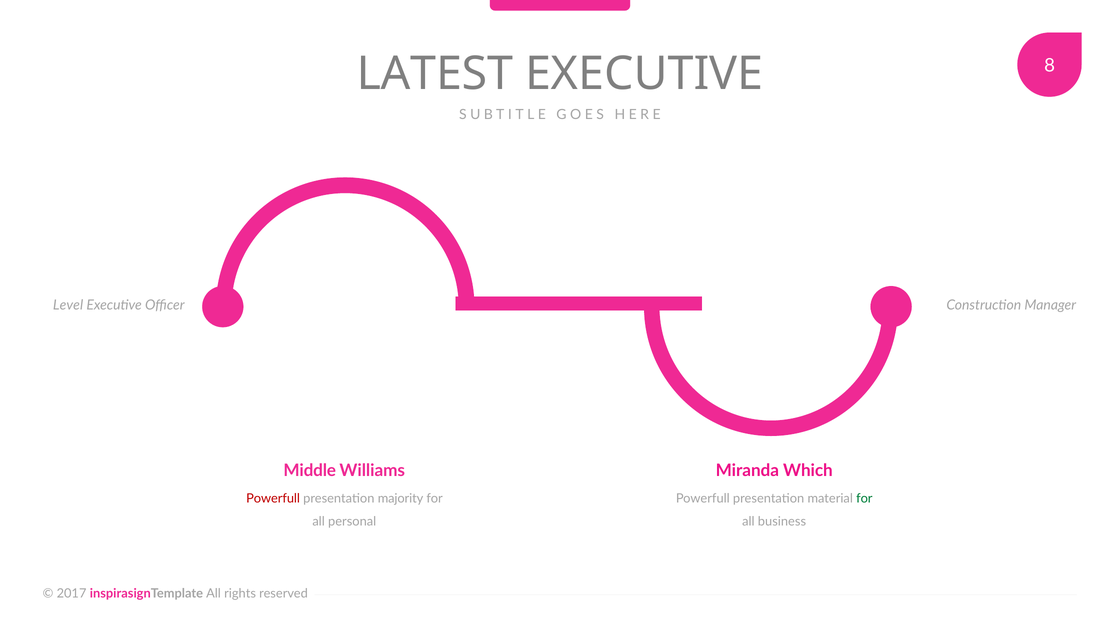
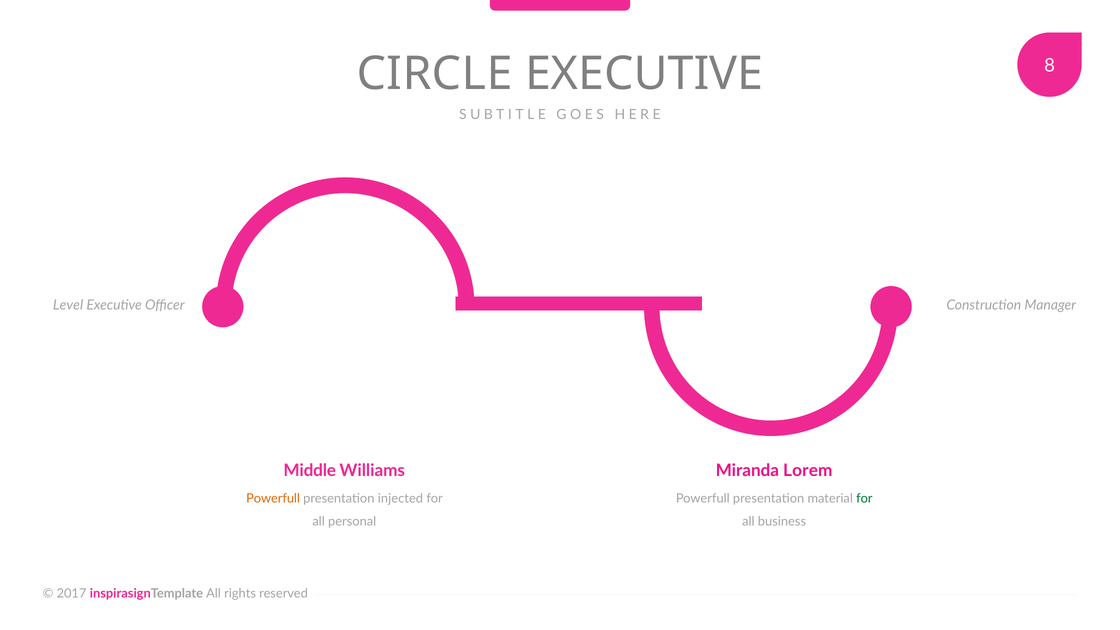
LATEST: LATEST -> CIRCLE (435, 74)
Which: Which -> Lorem (808, 471)
Powerfull colour: red -> orange (273, 499)
majority: majority -> injected (400, 499)
